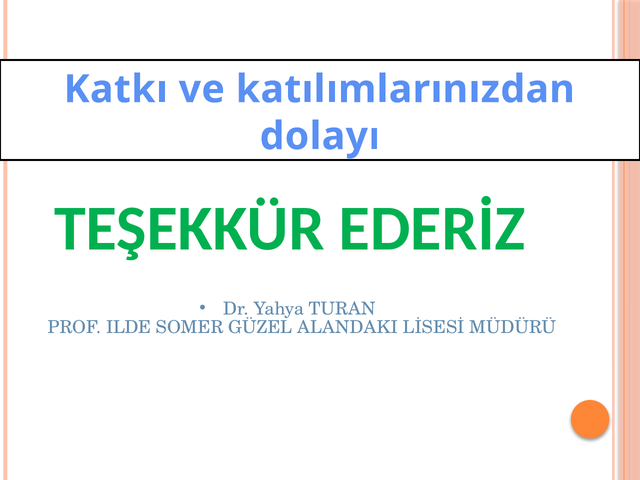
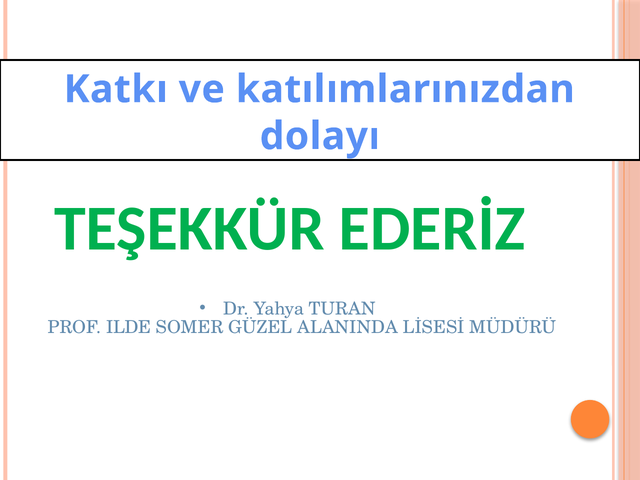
ALANDAKI: ALANDAKI -> ALANINDA (348, 328)
